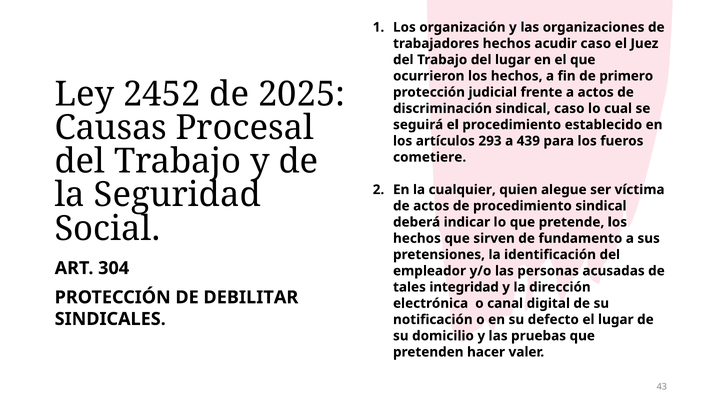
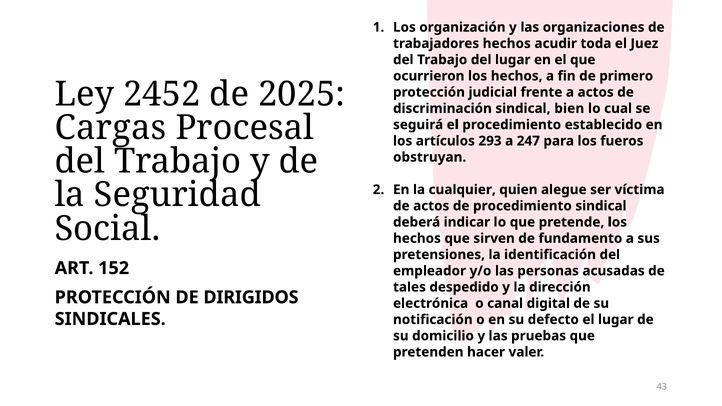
acudir caso: caso -> toda (596, 44)
sindical caso: caso -> bien (569, 108)
Causas: Causas -> Cargas (111, 128)
439: 439 -> 247 (528, 141)
cometiere: cometiere -> obstruyan (430, 157)
304: 304 -> 152 (114, 268)
integridad: integridad -> despedido (464, 287)
DEBILITAR: DEBILITAR -> DIRIGIDOS (251, 297)
